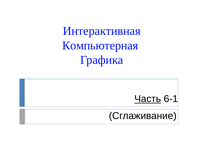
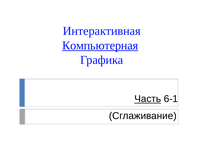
Компьютерная underline: none -> present (100, 46)
